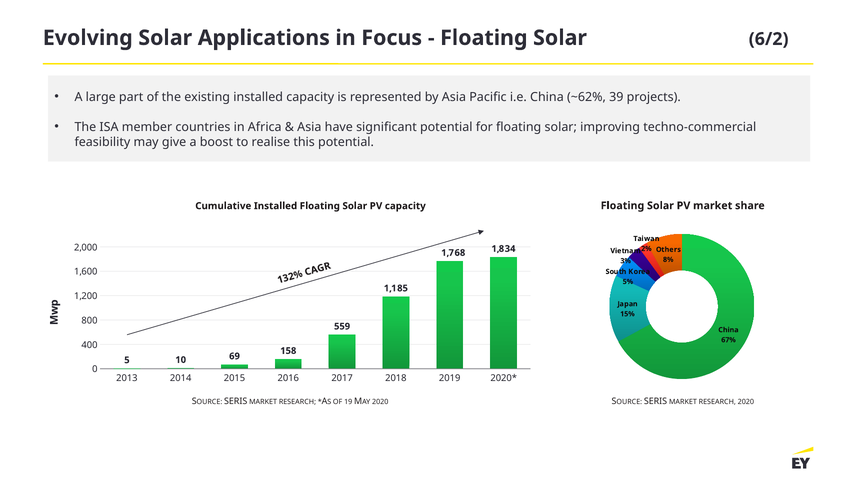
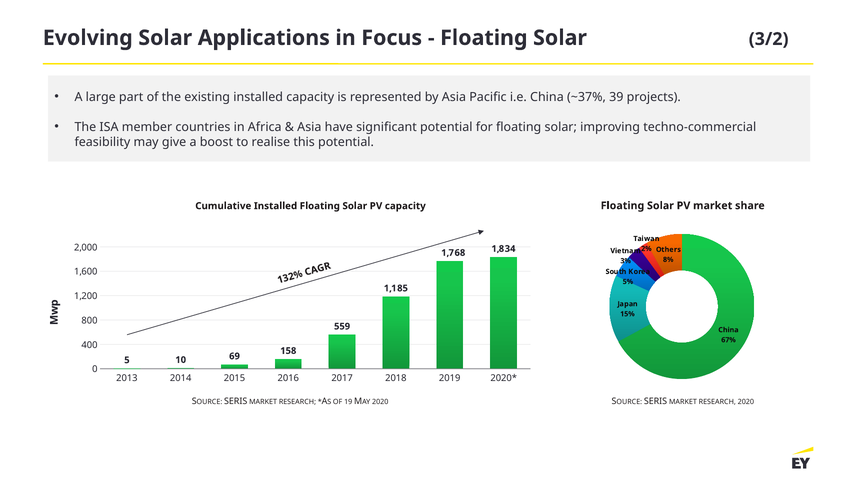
6/2: 6/2 -> 3/2 (769, 39)
~62%: ~62% -> ~37% (586, 97)
